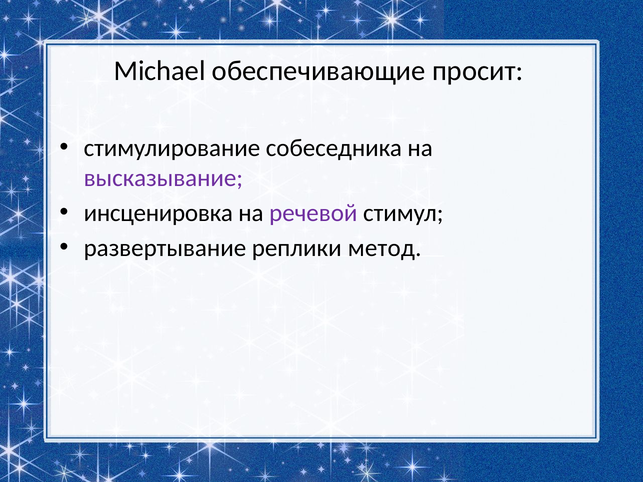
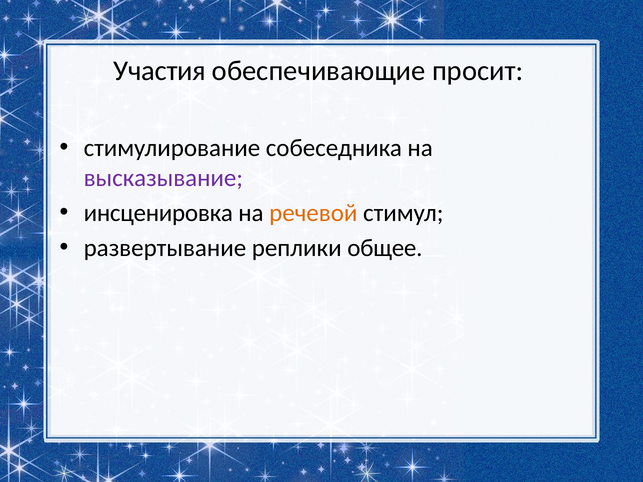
Michael: Michael -> Участия (160, 71)
речевой colour: purple -> orange (313, 213)
метод: метод -> общее (385, 248)
